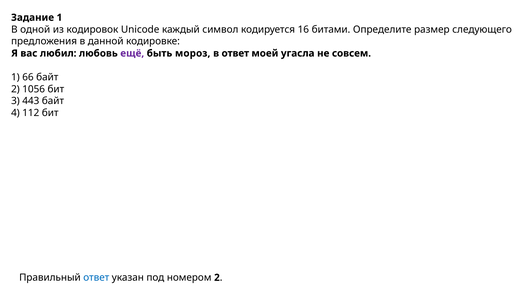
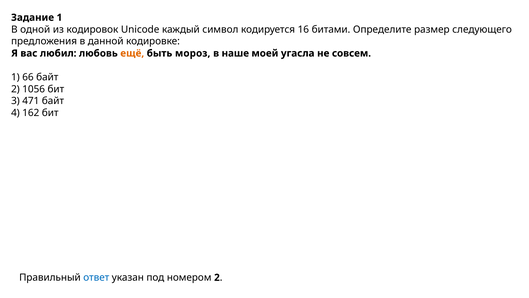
ещё colour: purple -> orange (132, 53)
в ответ: ответ -> наше (235, 53)
443: 443 -> 471 (31, 101)
112: 112 -> 162 (31, 113)
